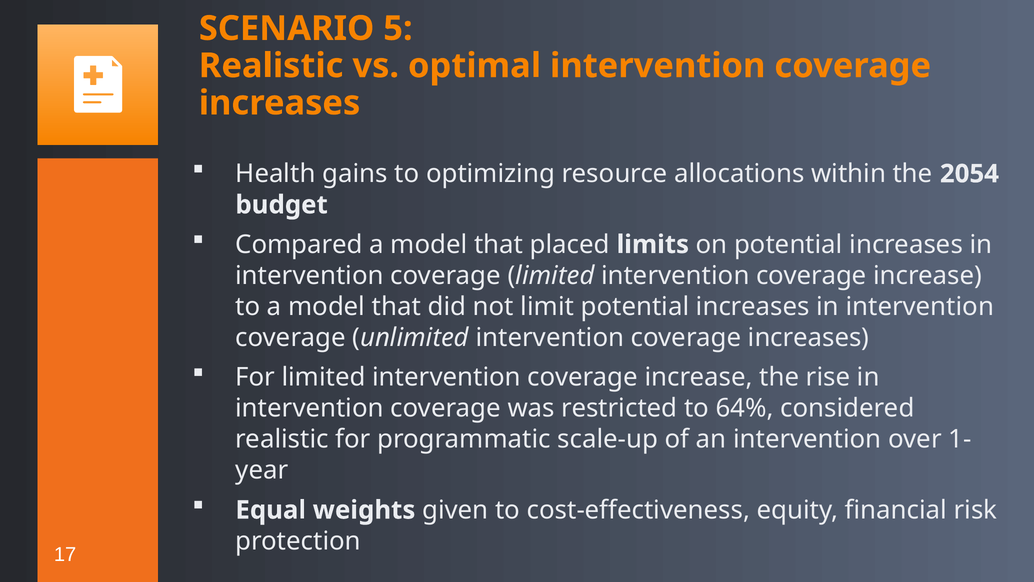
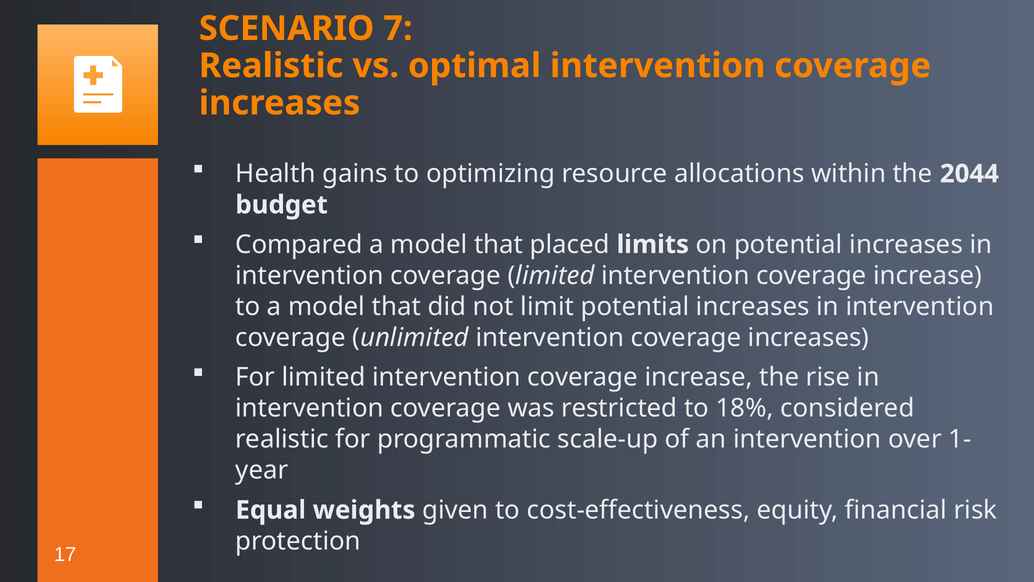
5: 5 -> 7 (398, 29)
2054: 2054 -> 2044 (969, 174)
64%: 64% -> 18% (745, 408)
